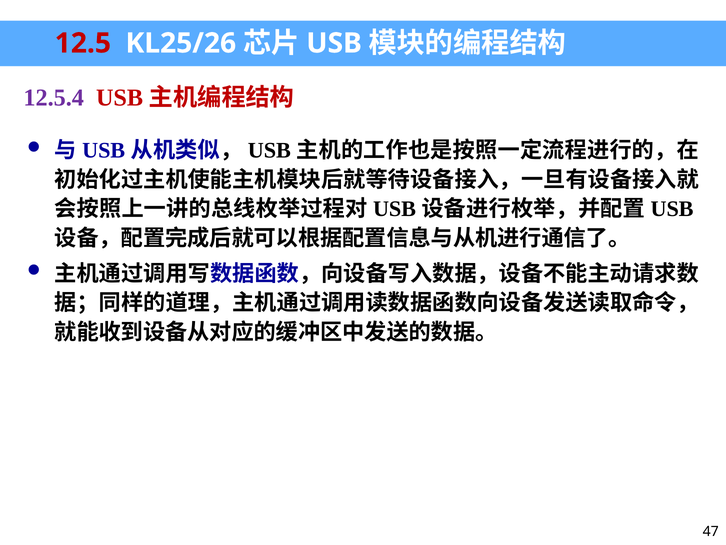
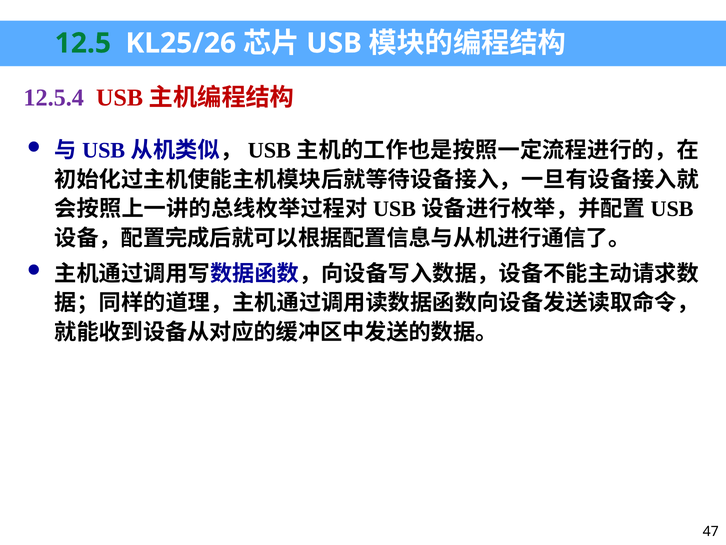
12.5 colour: red -> green (83, 43)
